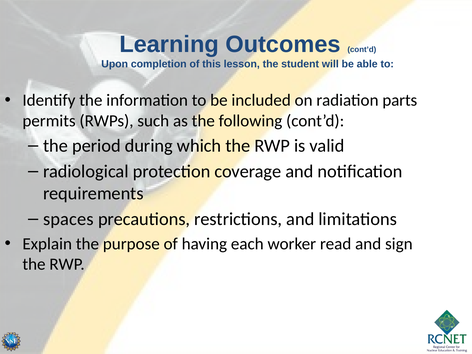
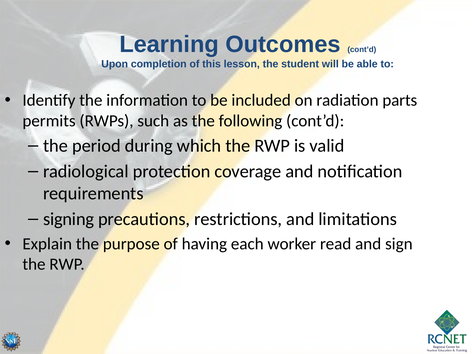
spaces: spaces -> signing (69, 219)
